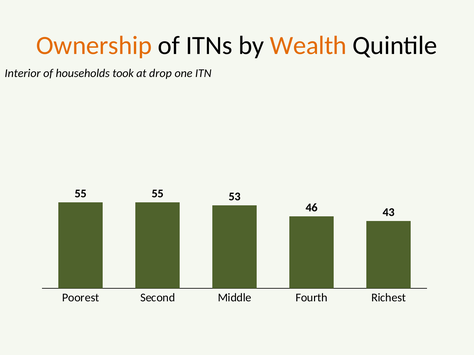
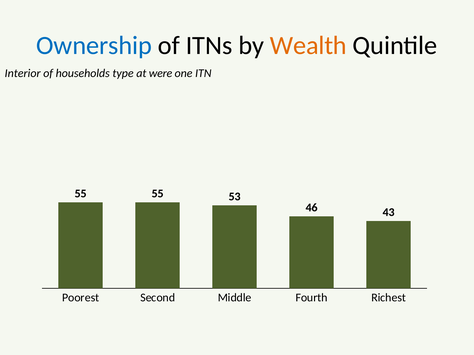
Ownership colour: orange -> blue (94, 46)
took: took -> type (123, 73)
drop: drop -> were (161, 73)
